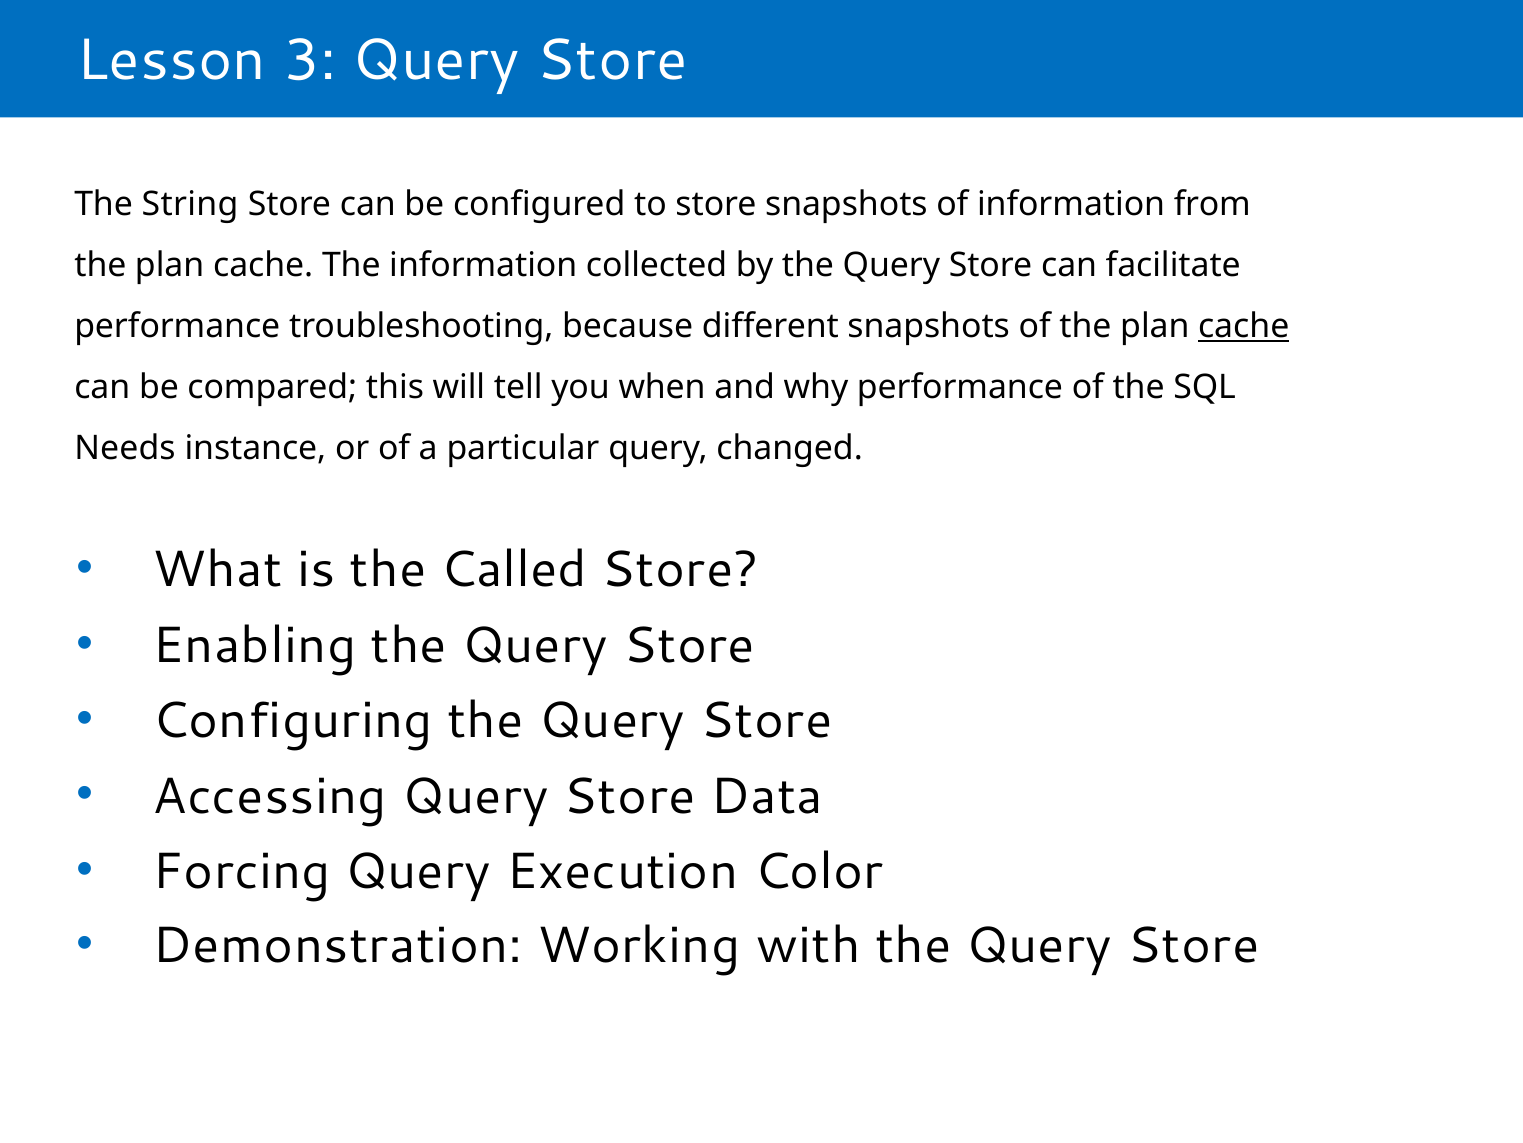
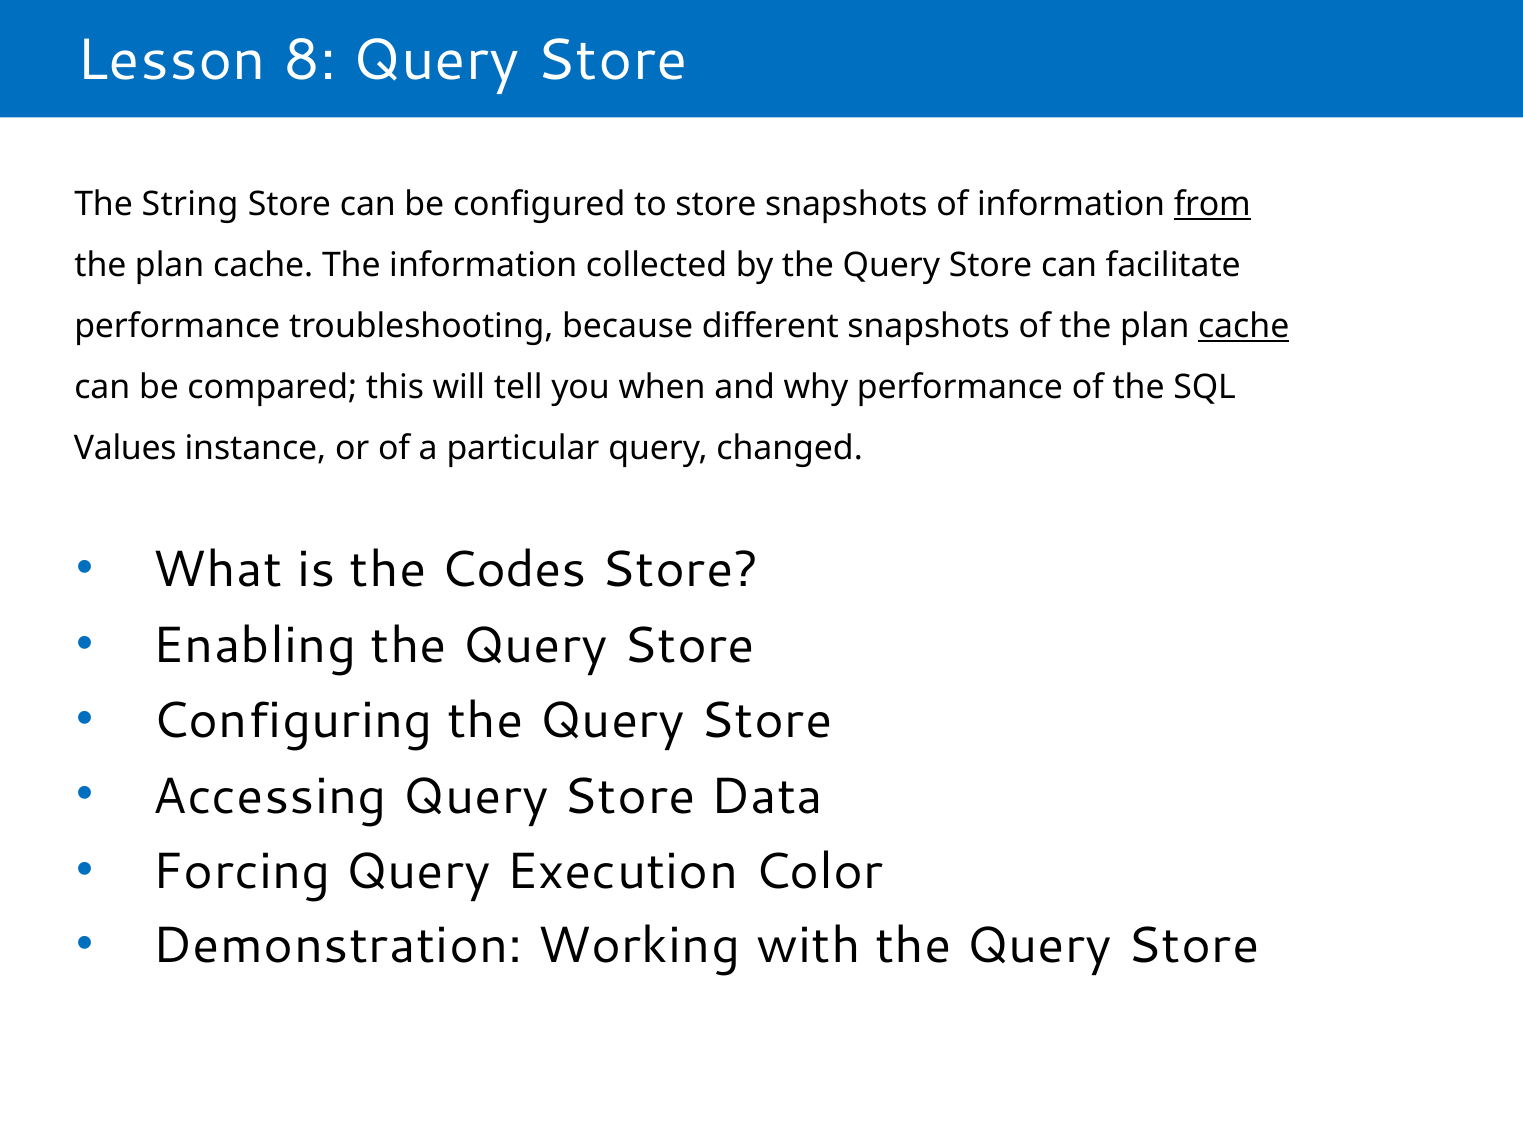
3: 3 -> 8 (310, 60)
from underline: none -> present (1212, 205)
Needs: Needs -> Values (125, 448)
Called: Called -> Codes (514, 570)
